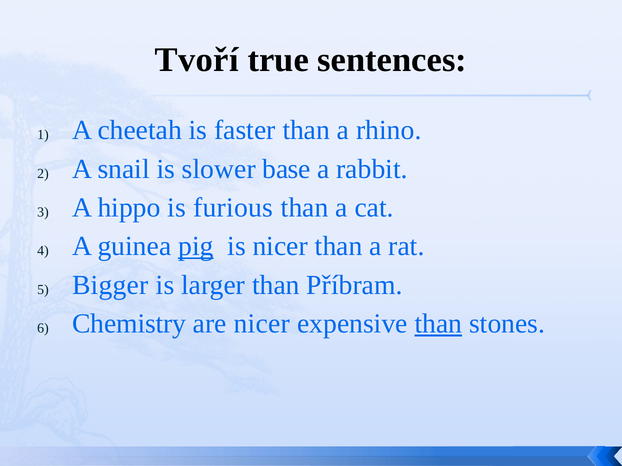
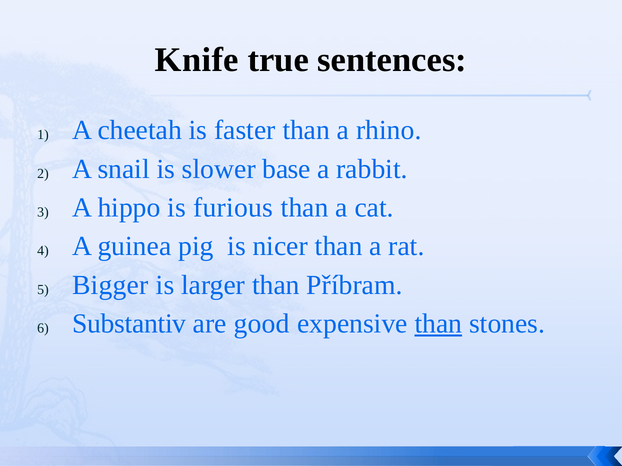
Tvoří: Tvoří -> Knife (197, 60)
pig underline: present -> none (196, 247)
Chemistry: Chemistry -> Substantiv (129, 324)
are nicer: nicer -> good (262, 324)
